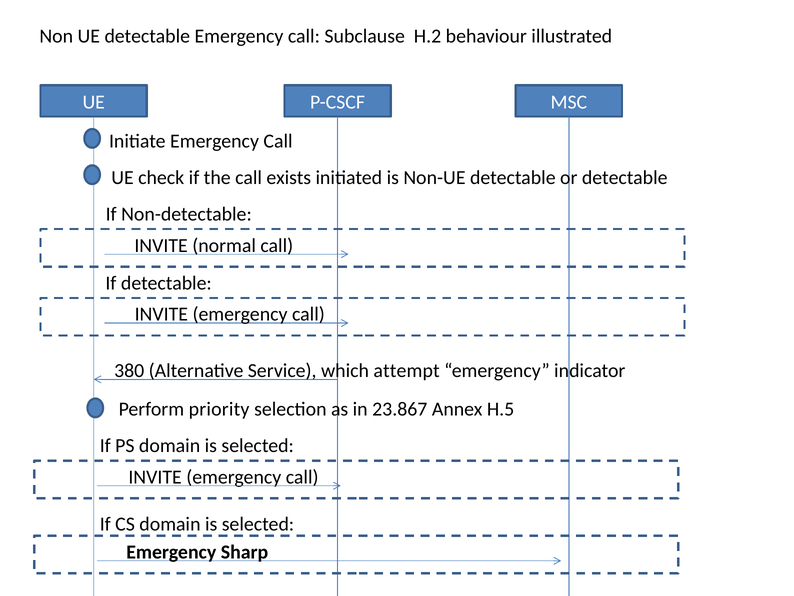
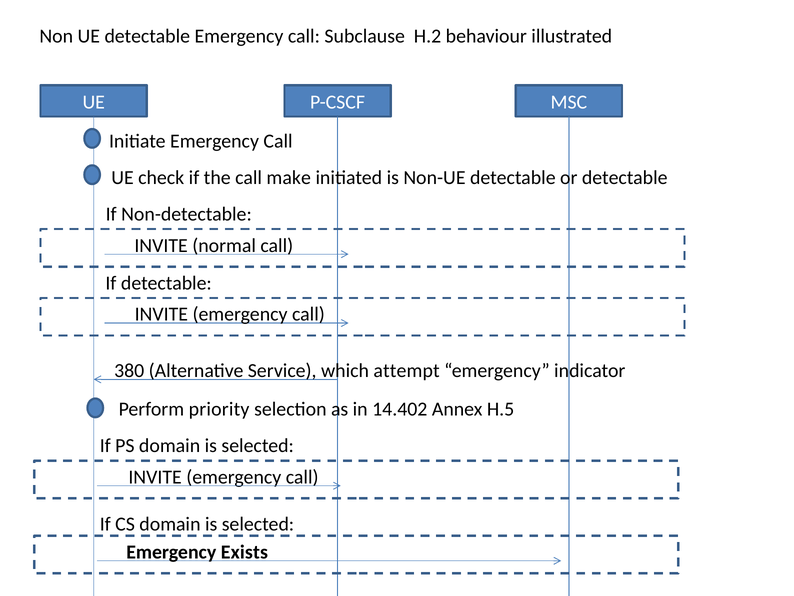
exists: exists -> make (289, 177)
23.867: 23.867 -> 14.402 (400, 409)
Sharp: Sharp -> Exists (244, 552)
